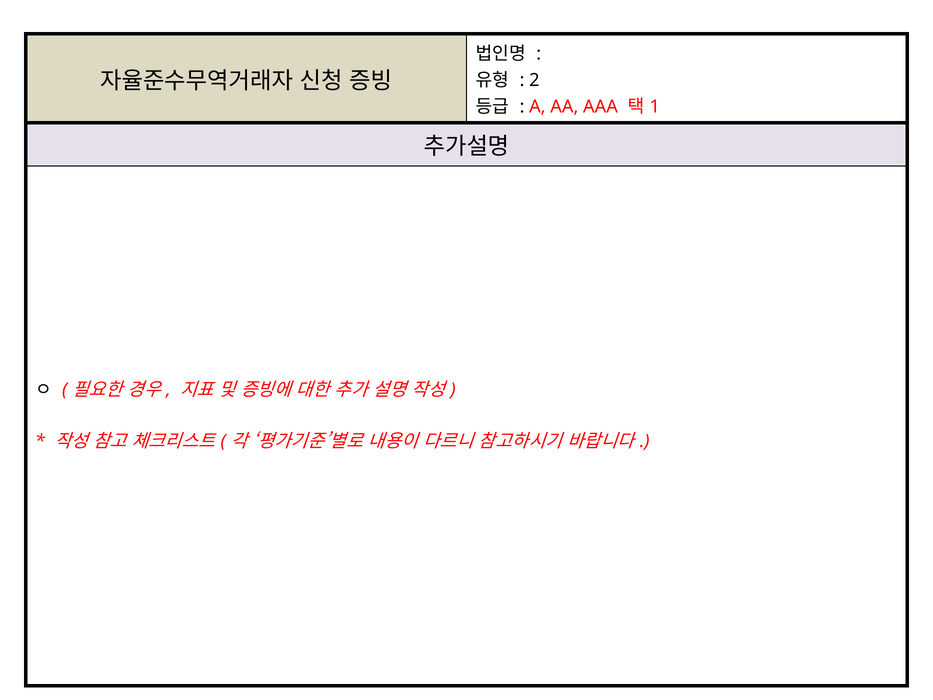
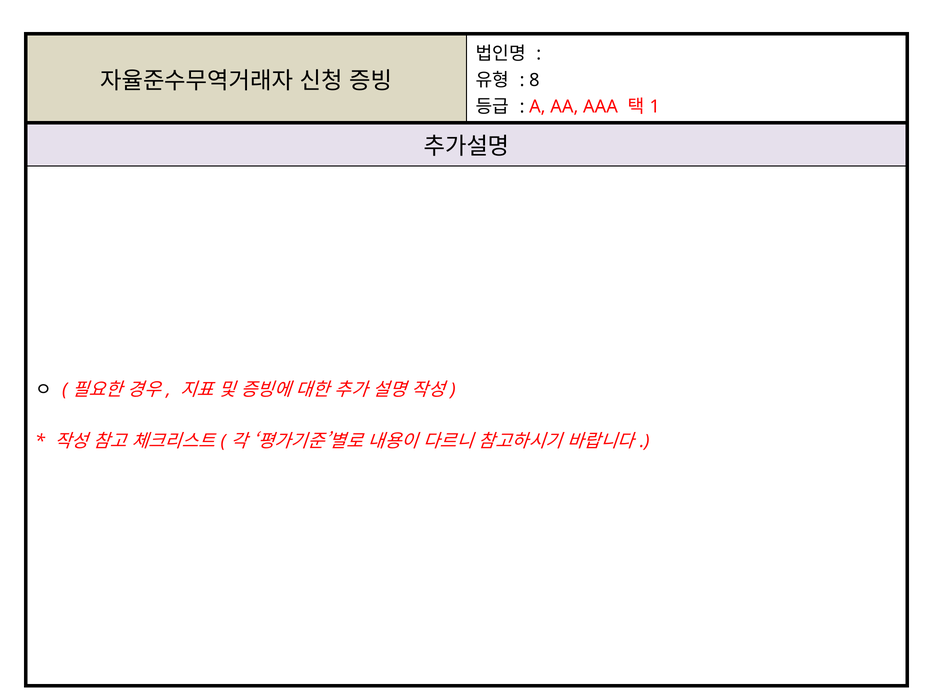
2: 2 -> 8 (534, 80)
